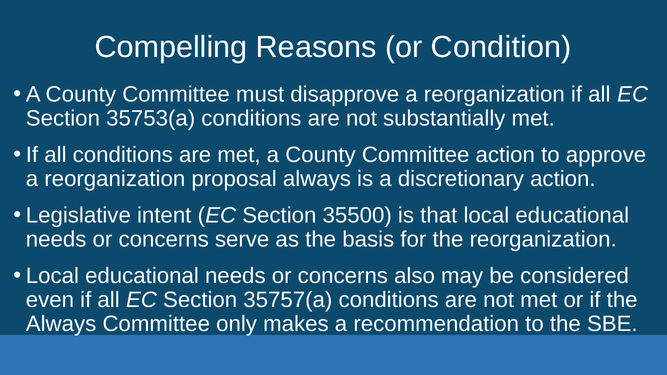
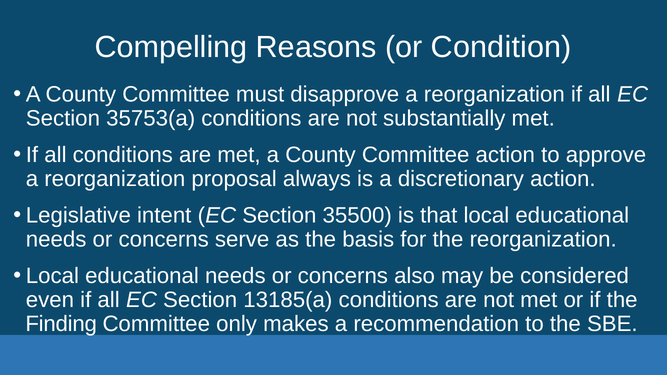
35757(a: 35757(a -> 13185(a (288, 300)
Always: Always -> Finding (61, 324)
